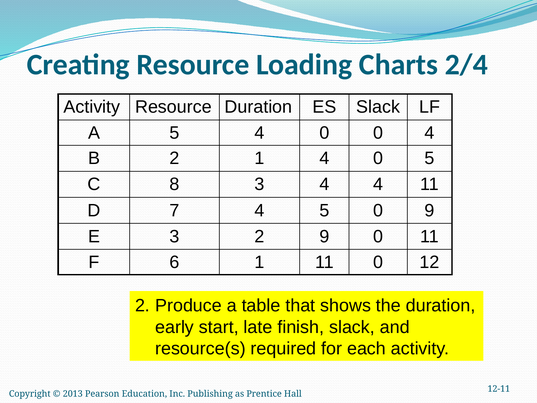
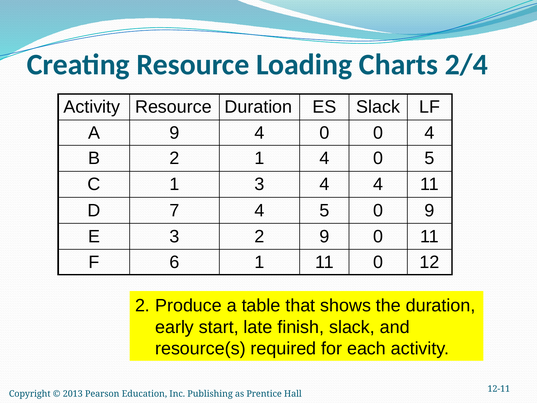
A 5: 5 -> 9 (175, 133)
C 8: 8 -> 1 (175, 184)
